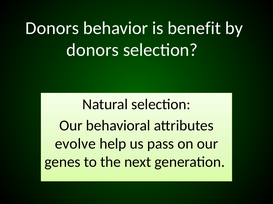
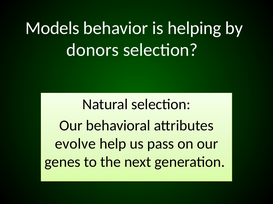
Donors: Donors -> Models (52, 28)
benefit: benefit -> helping (194, 28)
